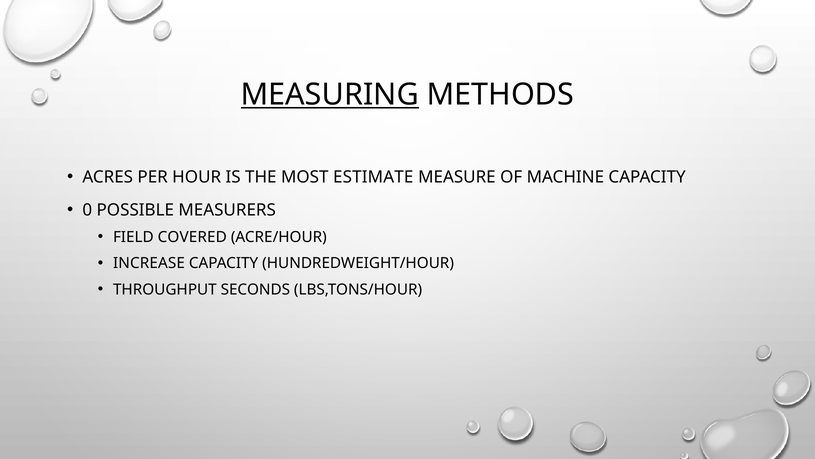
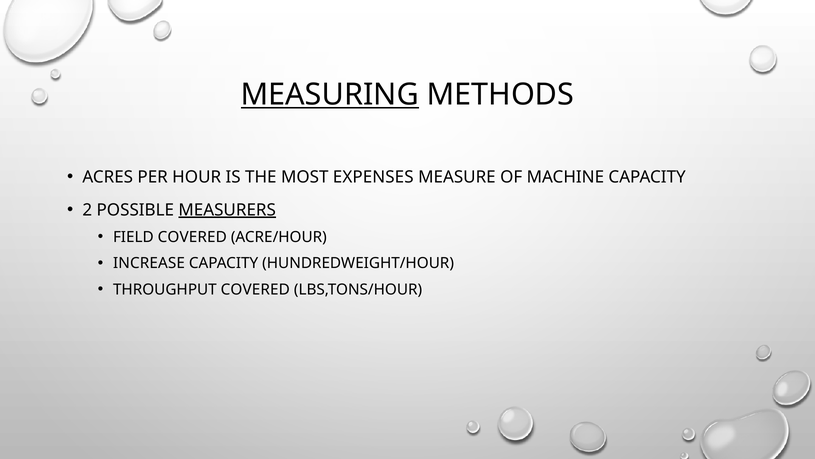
ESTIMATE: ESTIMATE -> EXPENSES (373, 177)
0: 0 -> 2 (87, 210)
MEASURERS underline: none -> present (227, 210)
THROUGHPUT SECONDS: SECONDS -> COVERED (255, 289)
